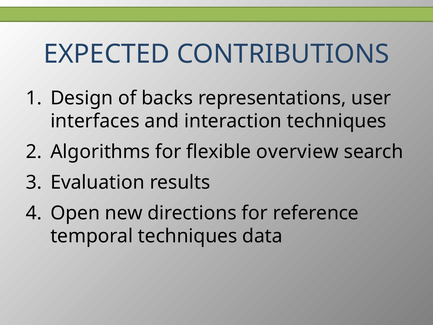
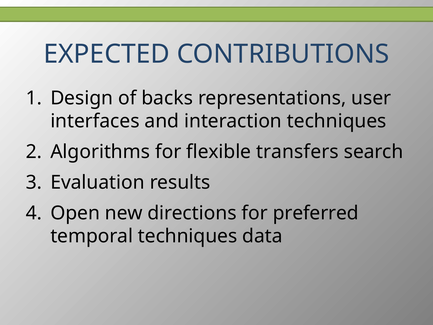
overview: overview -> transfers (297, 152)
reference: reference -> preferred (316, 213)
